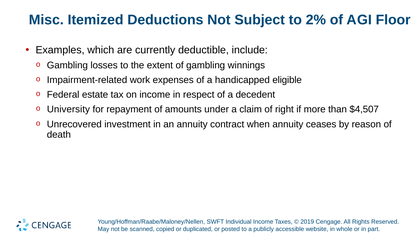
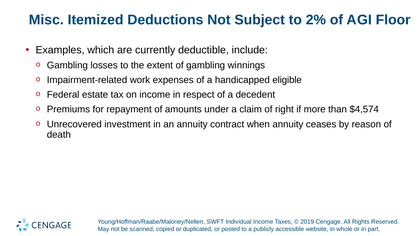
University: University -> Premiums (68, 109)
$4,507: $4,507 -> $4,574 (364, 109)
